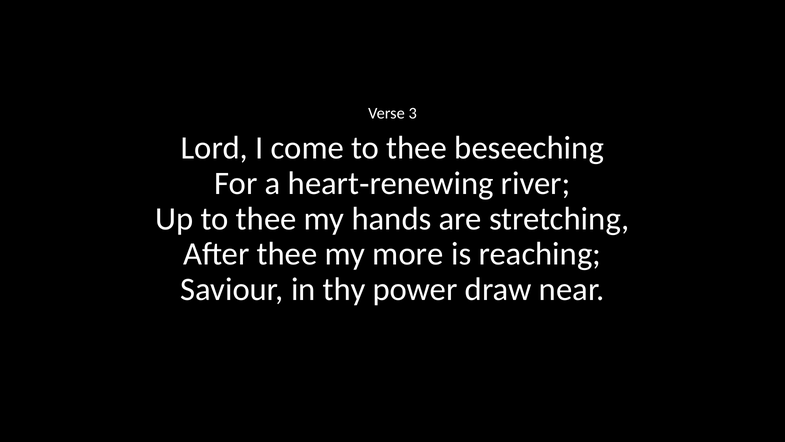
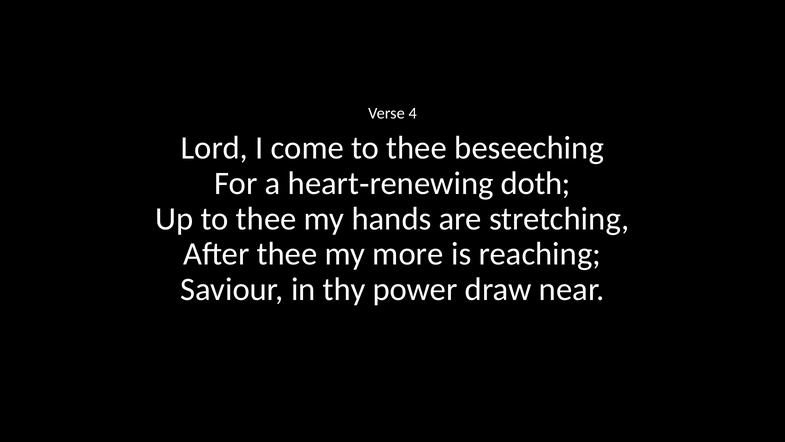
3: 3 -> 4 (413, 113)
river: river -> doth (536, 183)
